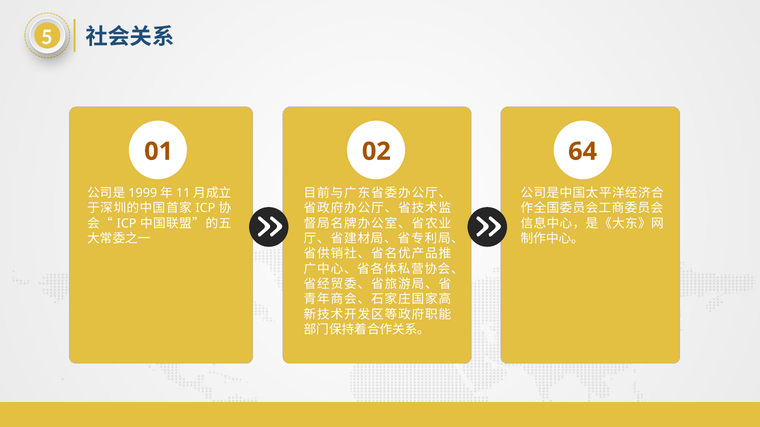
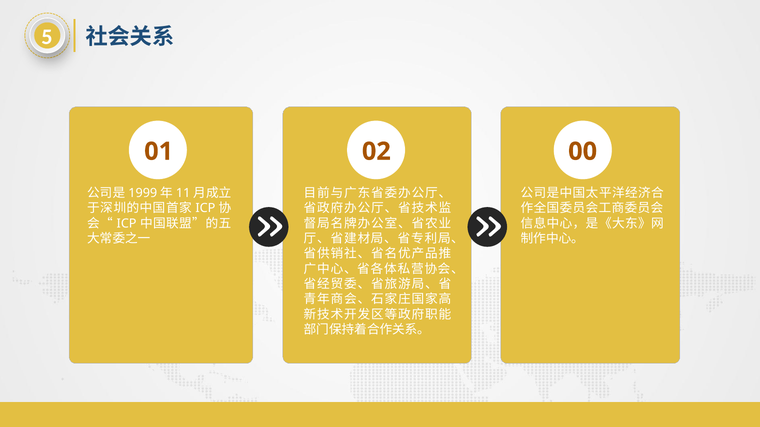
64: 64 -> 00 (583, 152)
